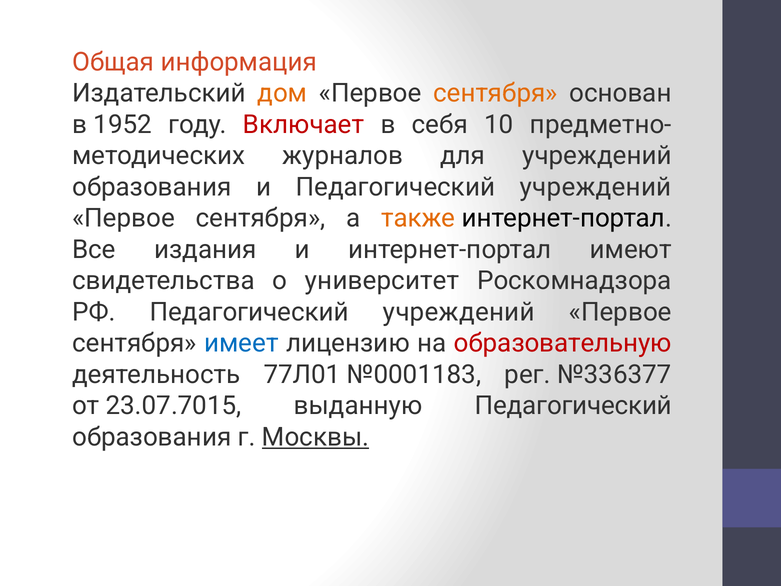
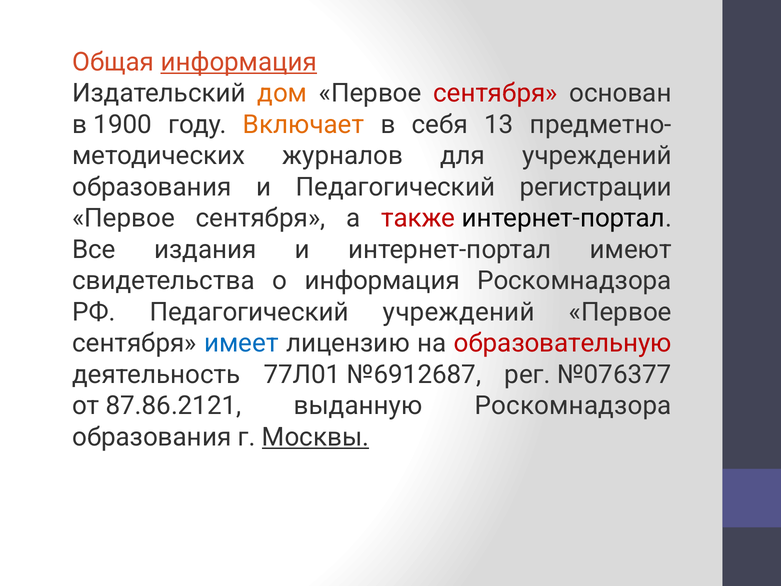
информация underline: none -> present (239, 62)
сентября colour: orange -> red (495, 93)
1952: 1952 -> 1900 (123, 124)
Включает colour: red -> orange (304, 124)
10: 10 -> 13 (499, 124)
и Педагогический учреждений: учреждений -> регистрации (596, 187)
также colour: orange -> red (418, 218)
о университет: университет -> информация (382, 281)
№0001183: №0001183 -> №6912687 (414, 374)
№336377: №336377 -> №076377 (614, 374)
23.07.7015: 23.07.7015 -> 87.86.2121 (174, 406)
выданную Педагогический: Педагогический -> Роскомнадзора (573, 406)
